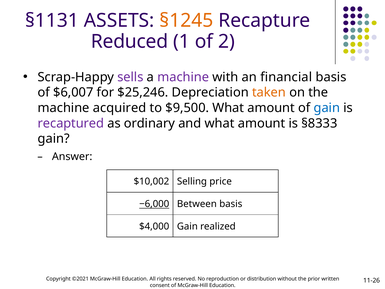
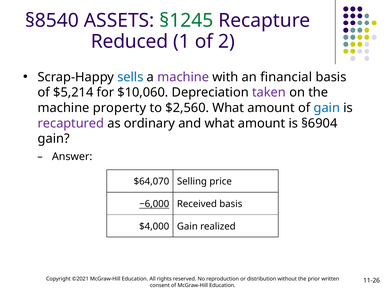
§1131: §1131 -> §8540 (52, 21)
§1245 colour: orange -> green (186, 21)
sells colour: purple -> blue (130, 77)
$6,007: $6,007 -> $5,214 (73, 92)
$25,246: $25,246 -> $10,060 (143, 92)
taken colour: orange -> purple (269, 92)
acquired: acquired -> property (120, 108)
$9,500: $9,500 -> $2,560 (187, 108)
§8333: §8333 -> §6904 (319, 123)
$10,002: $10,002 -> $64,070 (151, 181)
Between: Between -> Received (197, 204)
